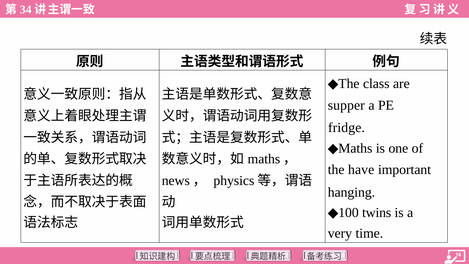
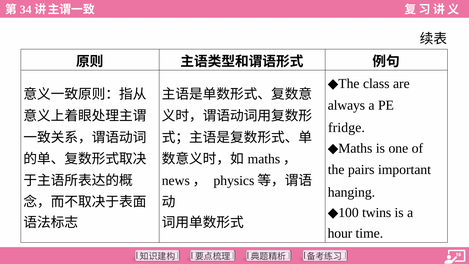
supper: supper -> always (346, 105)
have: have -> pairs (361, 170)
very: very -> hour (340, 233)
